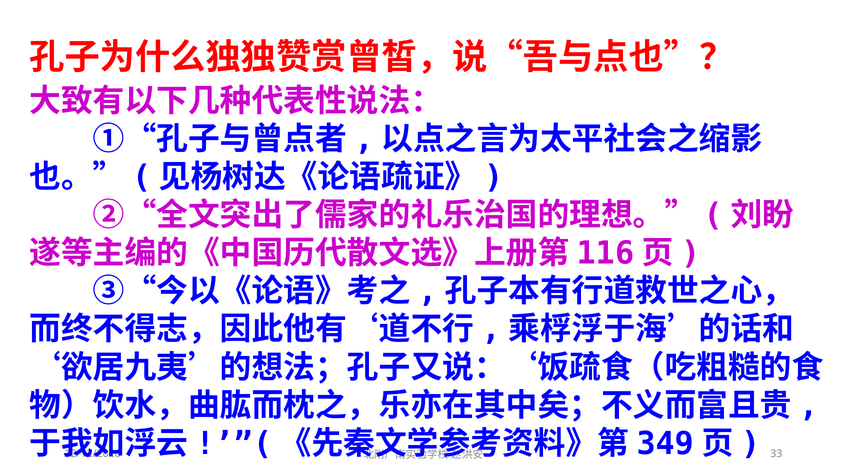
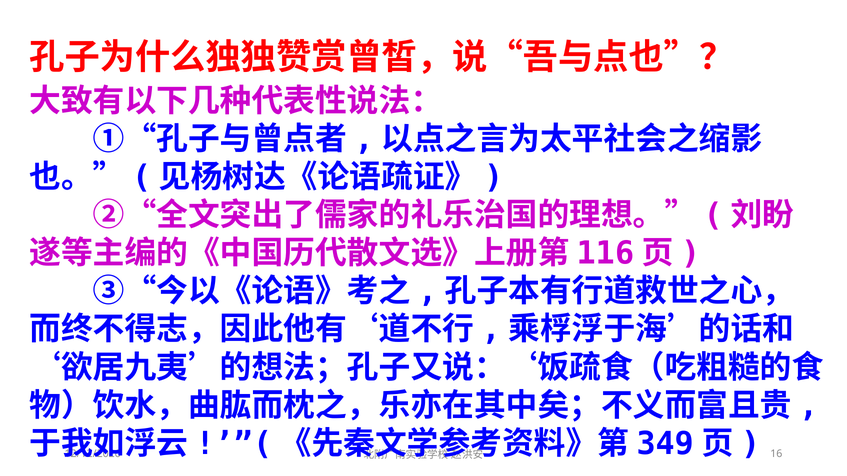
33: 33 -> 16 (776, 454)
